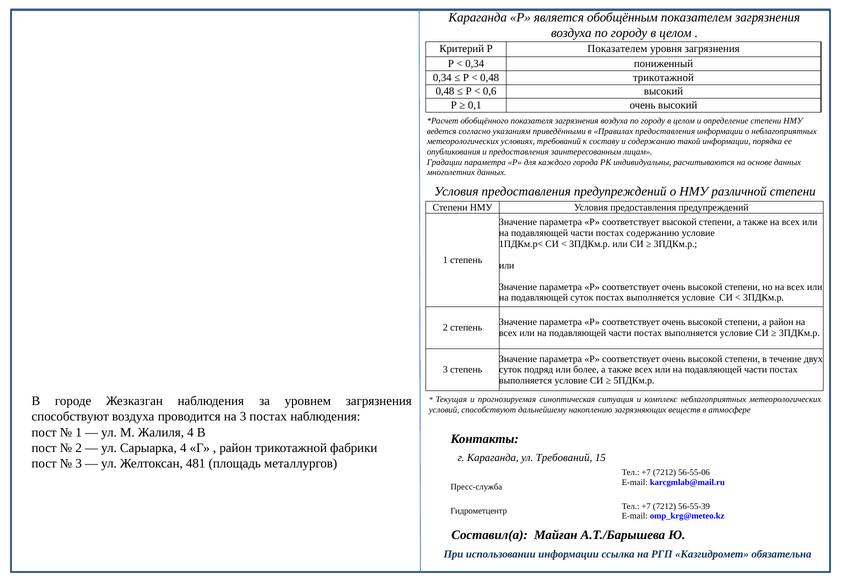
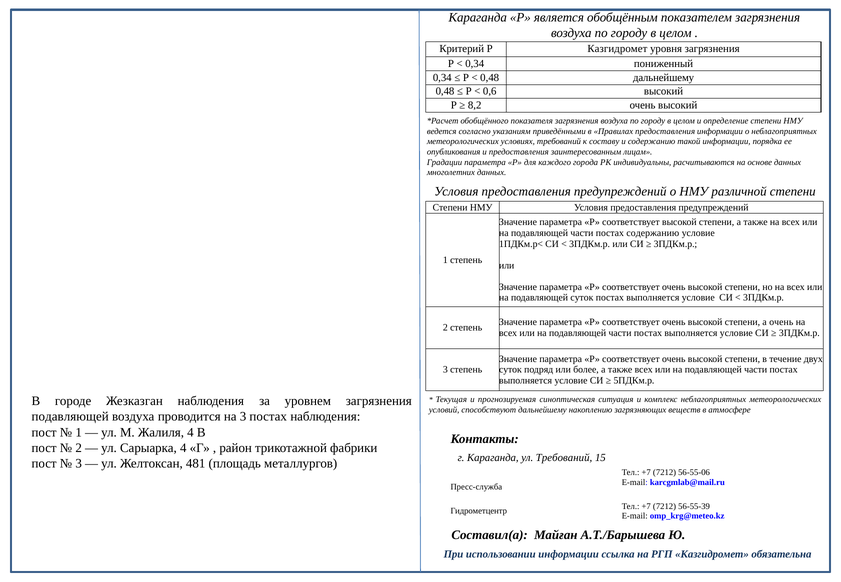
Р Показателем: Показателем -> Казгидромет (617, 49)
0,48 трикотажной: трикотажной -> дальнейшему (664, 77)
0,1: 0,1 -> 8,2 (475, 105)
а район: район -> очень (781, 322)
способствуют: способствуют -> подавляющей (70, 417)
